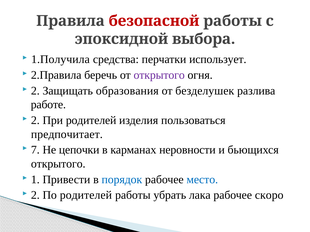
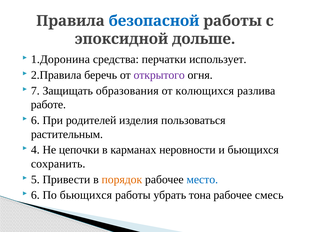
безопасной colour: red -> blue (154, 21)
выбора: выбора -> дольше (204, 39)
1.Получила: 1.Получила -> 1.Доронина (60, 60)
2: 2 -> 7 (35, 91)
безделушек: безделушек -> колющихся (205, 91)
2: 2 -> 6 (35, 121)
предпочитает: предпочитает -> растительным (67, 135)
7: 7 -> 4 (35, 150)
открытого: открытого -> сохранить (58, 164)
1: 1 -> 5 (35, 180)
порядок colour: blue -> orange (122, 180)
2: 2 -> 6 (35, 196)
По родителей: родителей -> бьющихся (86, 196)
лака: лака -> тона (200, 196)
скоро: скоро -> смесь (269, 196)
